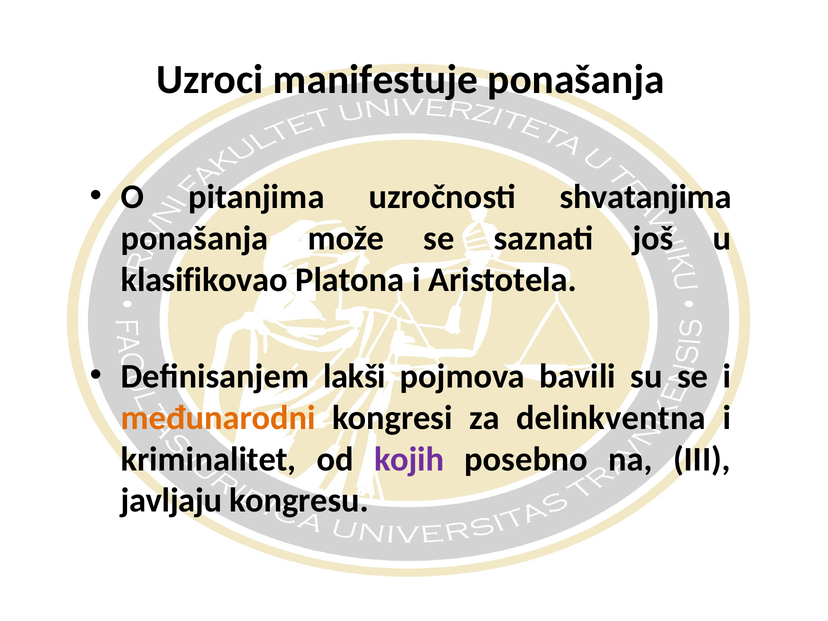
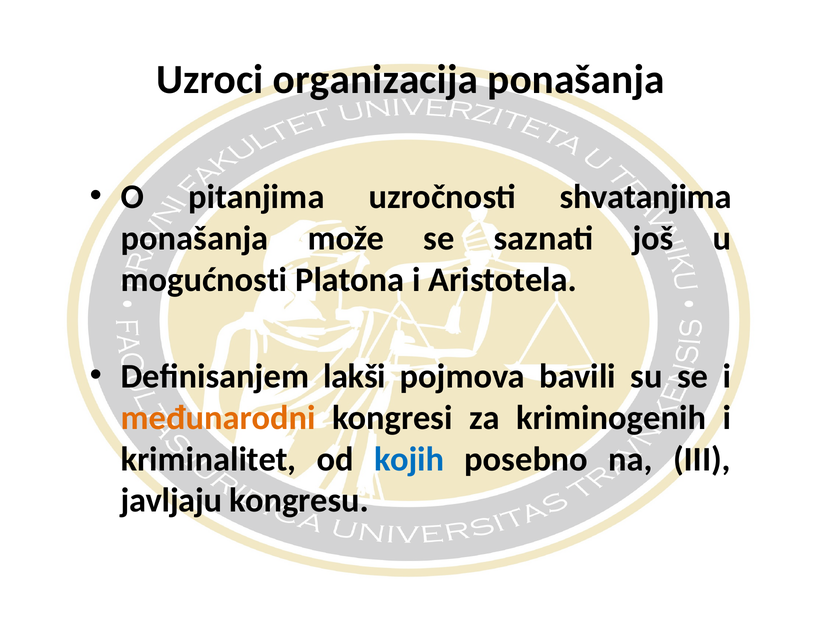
manifestuje: manifestuje -> organizacija (375, 80)
klasifikovao: klasifikovao -> mogućnosti (204, 280)
delinkventna: delinkventna -> kriminogenih (611, 418)
kojih colour: purple -> blue (409, 459)
